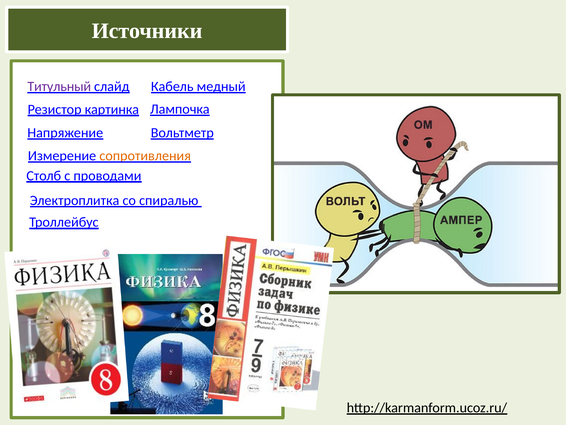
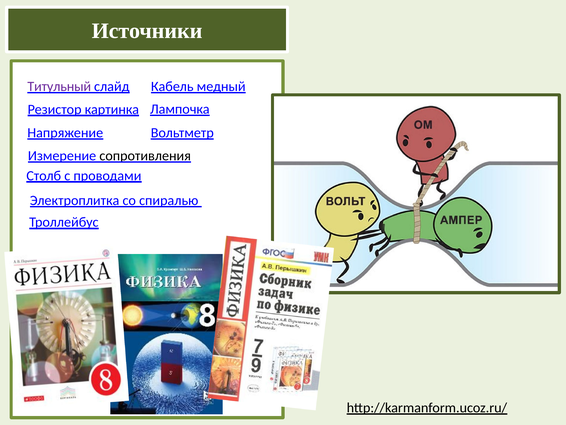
сопротивления colour: orange -> black (145, 156)
